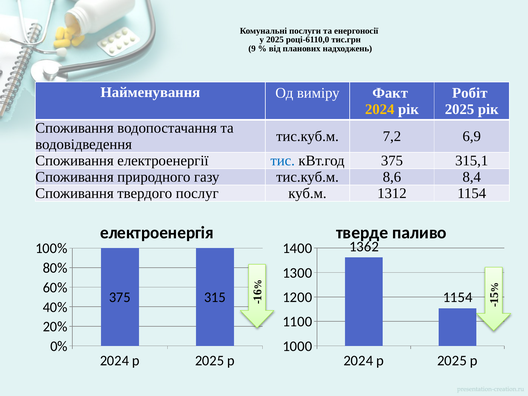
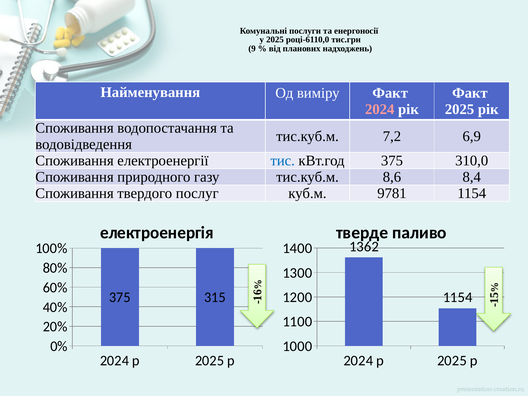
Робіт: Робіт -> Факт (470, 93)
2024 colour: yellow -> pink (380, 109)
315,1: 315,1 -> 310,0 (472, 161)
1312: 1312 -> 9781 (392, 193)
